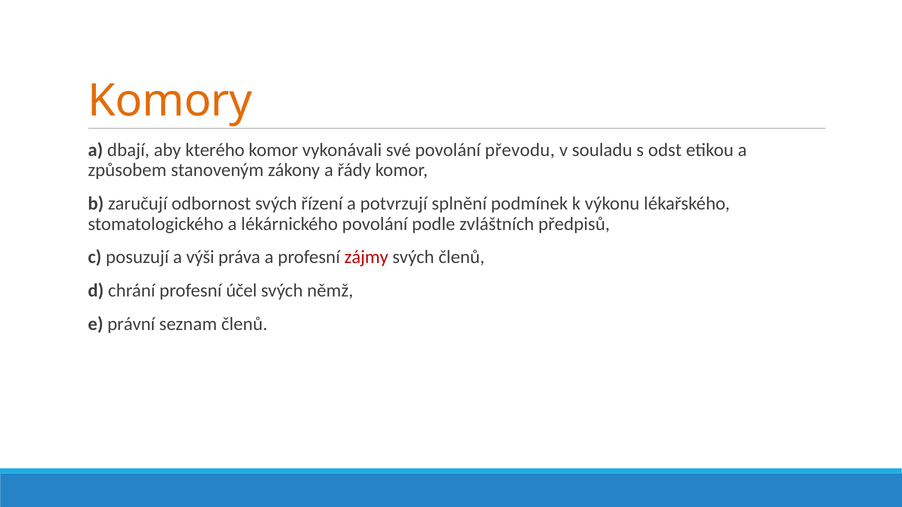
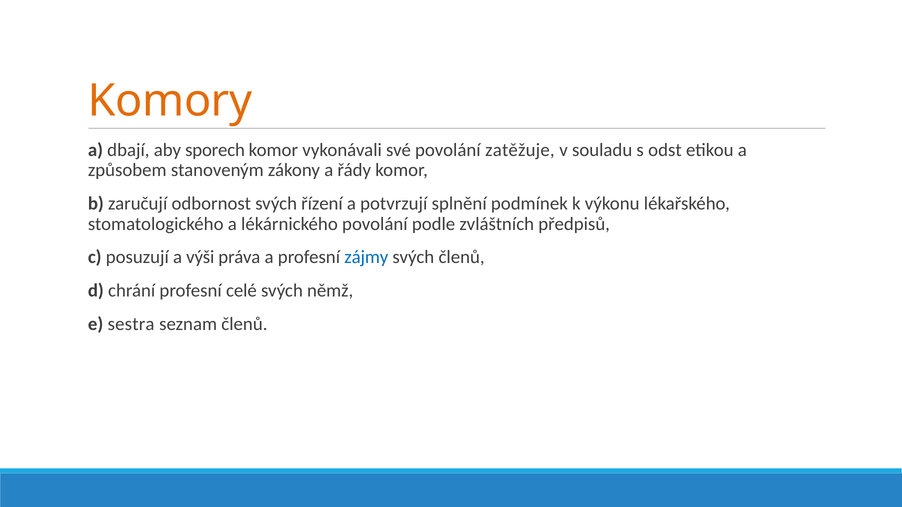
kterého: kterého -> sporech (215, 150)
převodu: převodu -> zatěžuje (520, 150)
zájmy colour: red -> blue (366, 257)
účel: účel -> celé (241, 291)
právní: právní -> sestra (131, 324)
